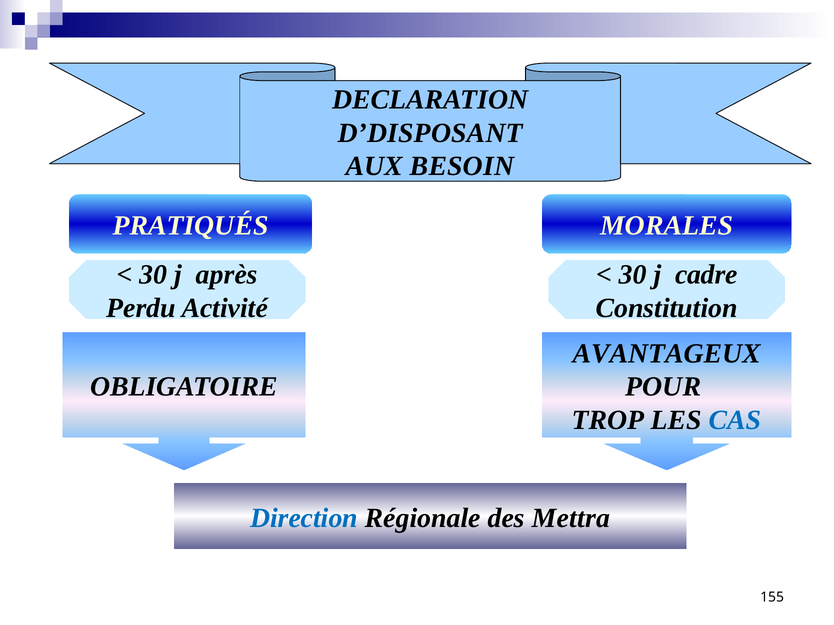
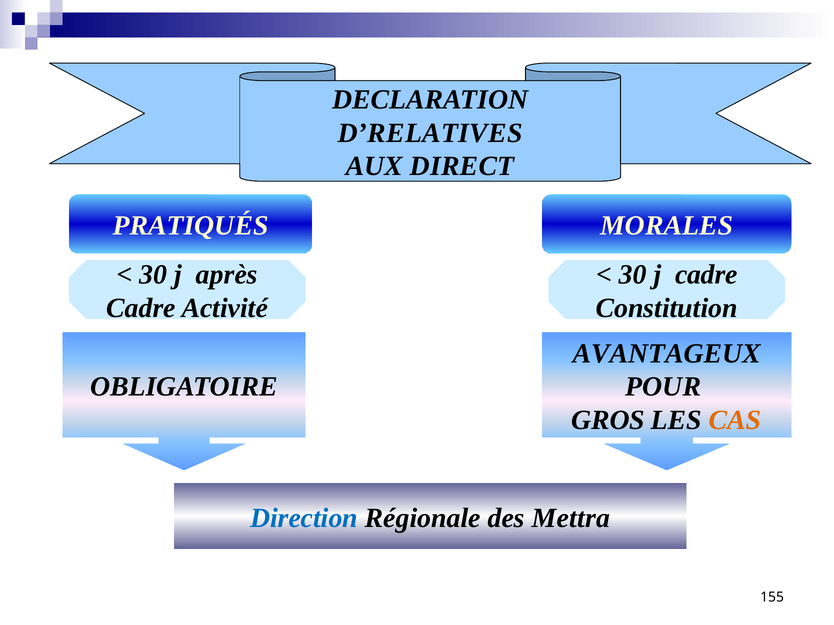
D’DISPOSANT: D’DISPOSANT -> D’RELATIVES (430, 133)
BESOIN: BESOIN -> DIRECT (462, 166)
Perdu: Perdu -> Cadre (141, 308)
TROP: TROP -> GROS (608, 420)
CAS colour: blue -> orange (735, 420)
